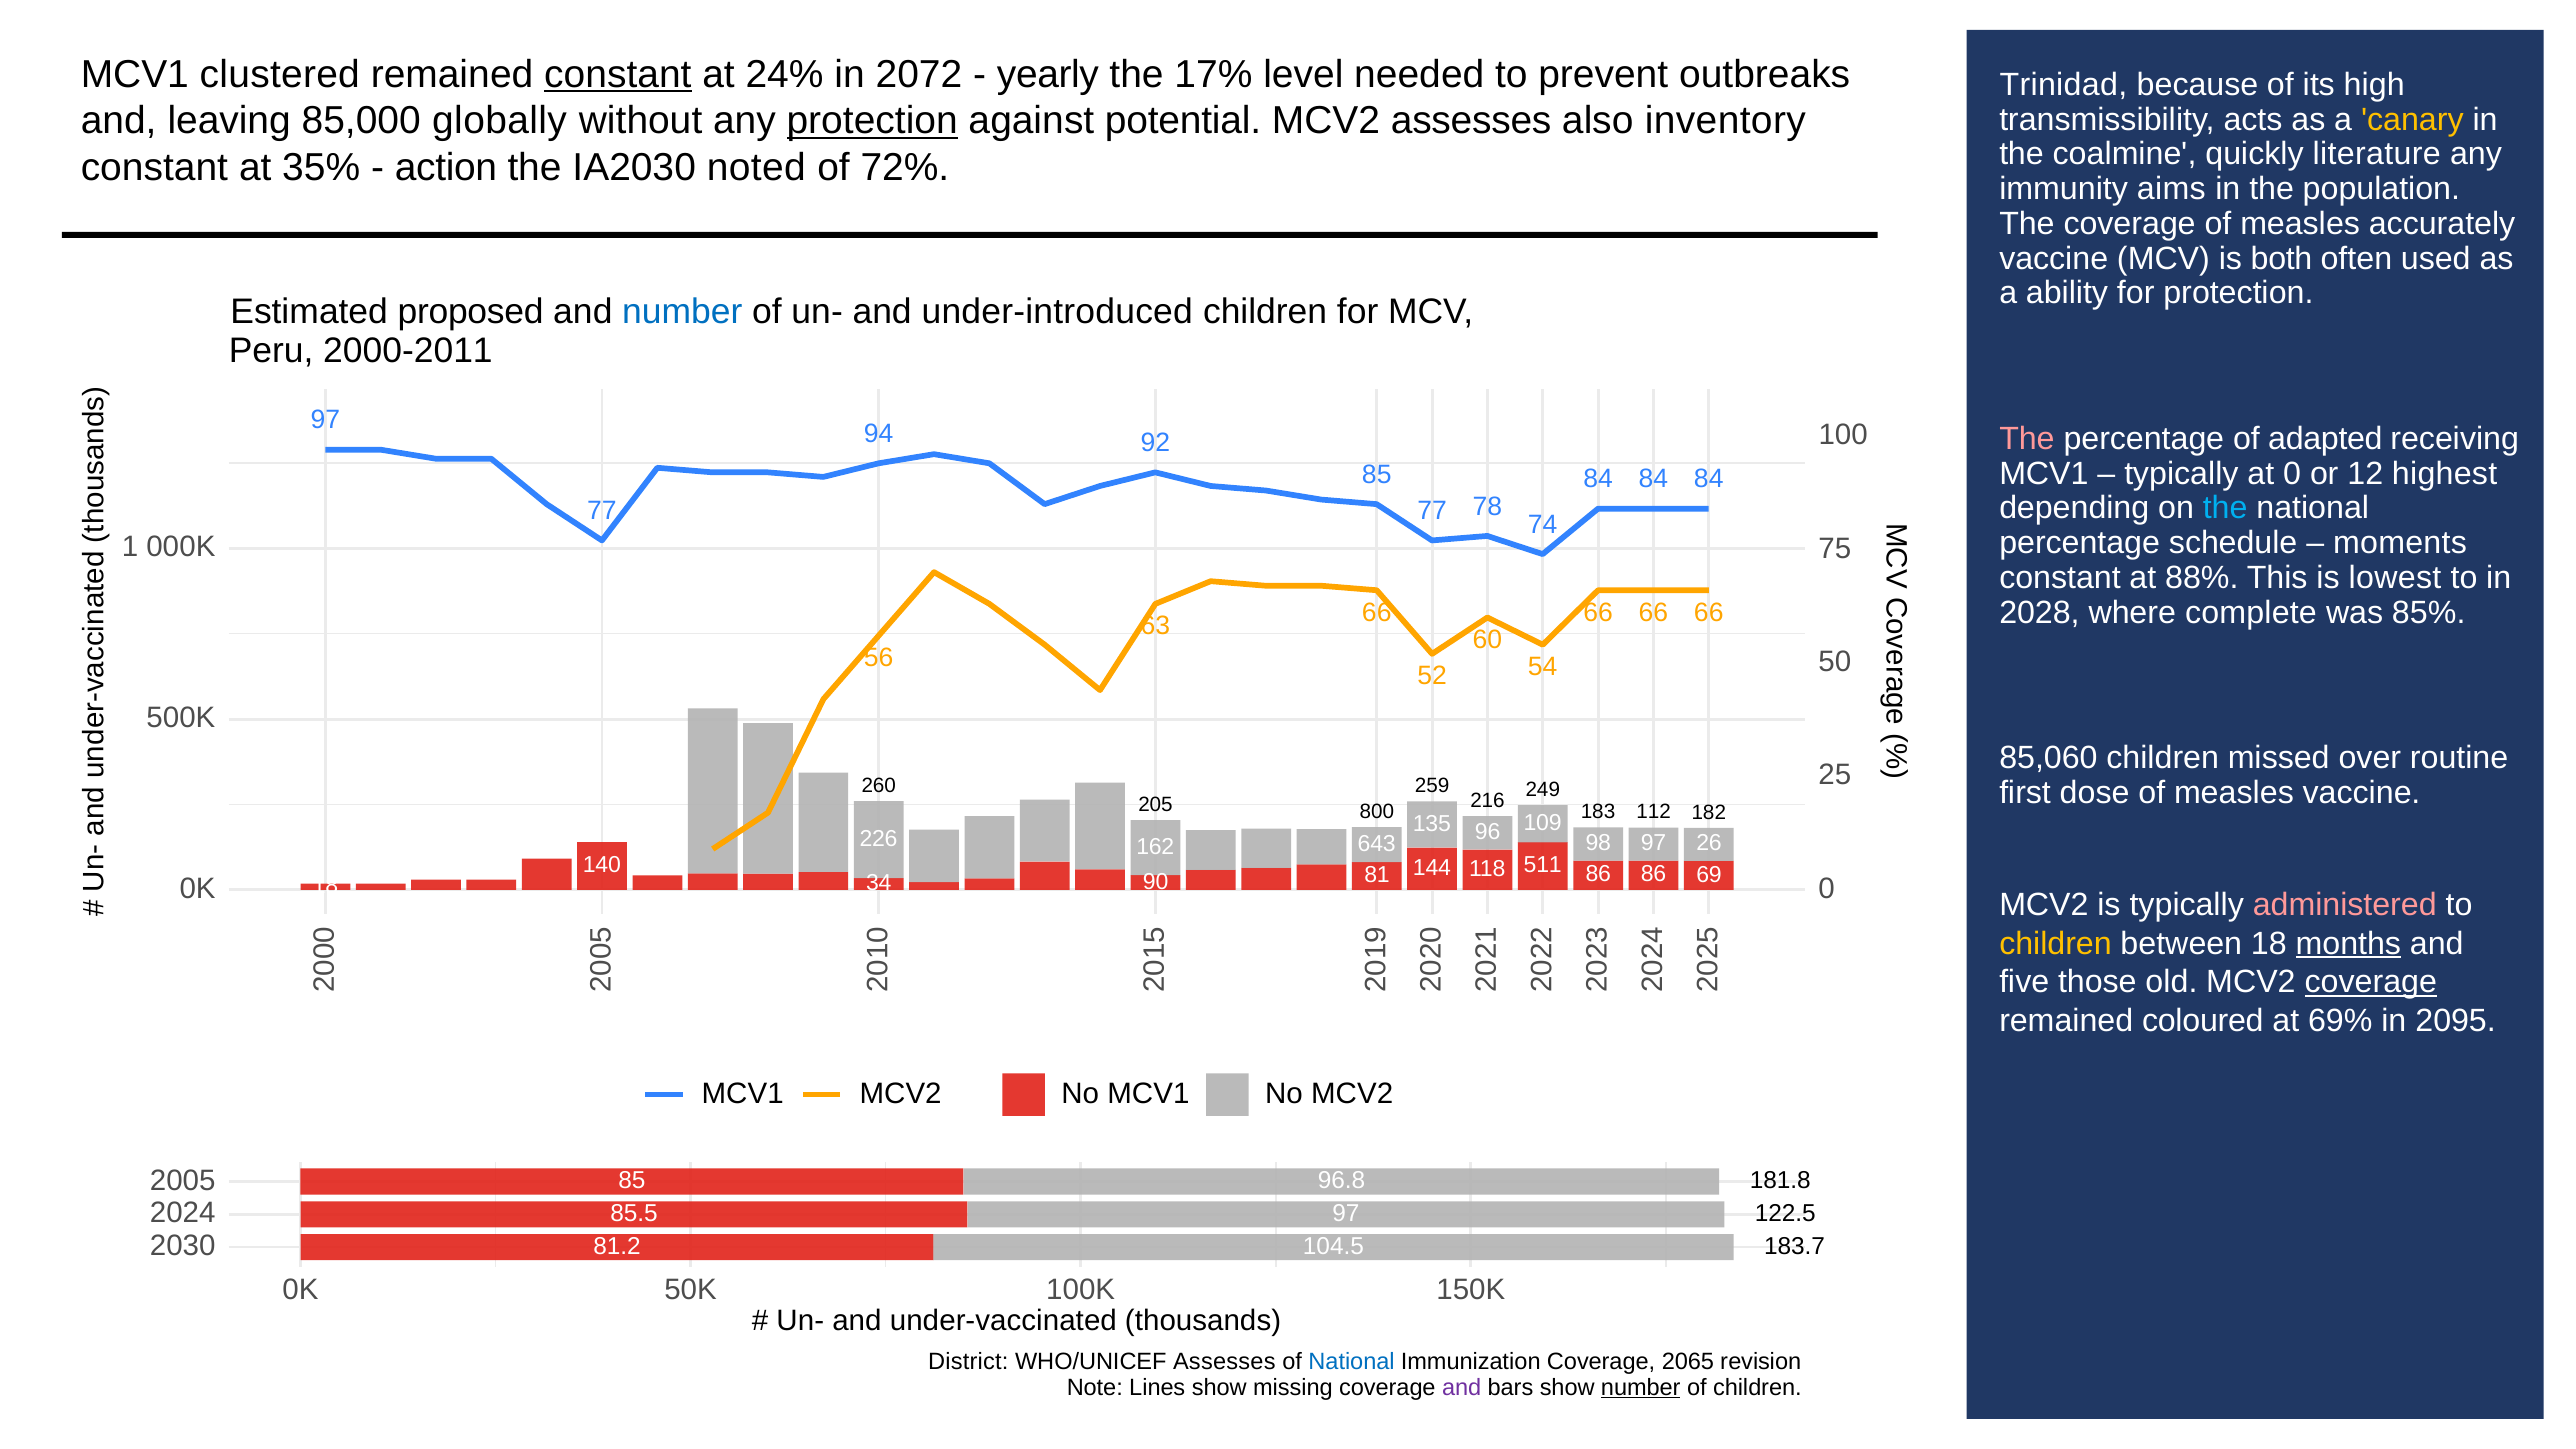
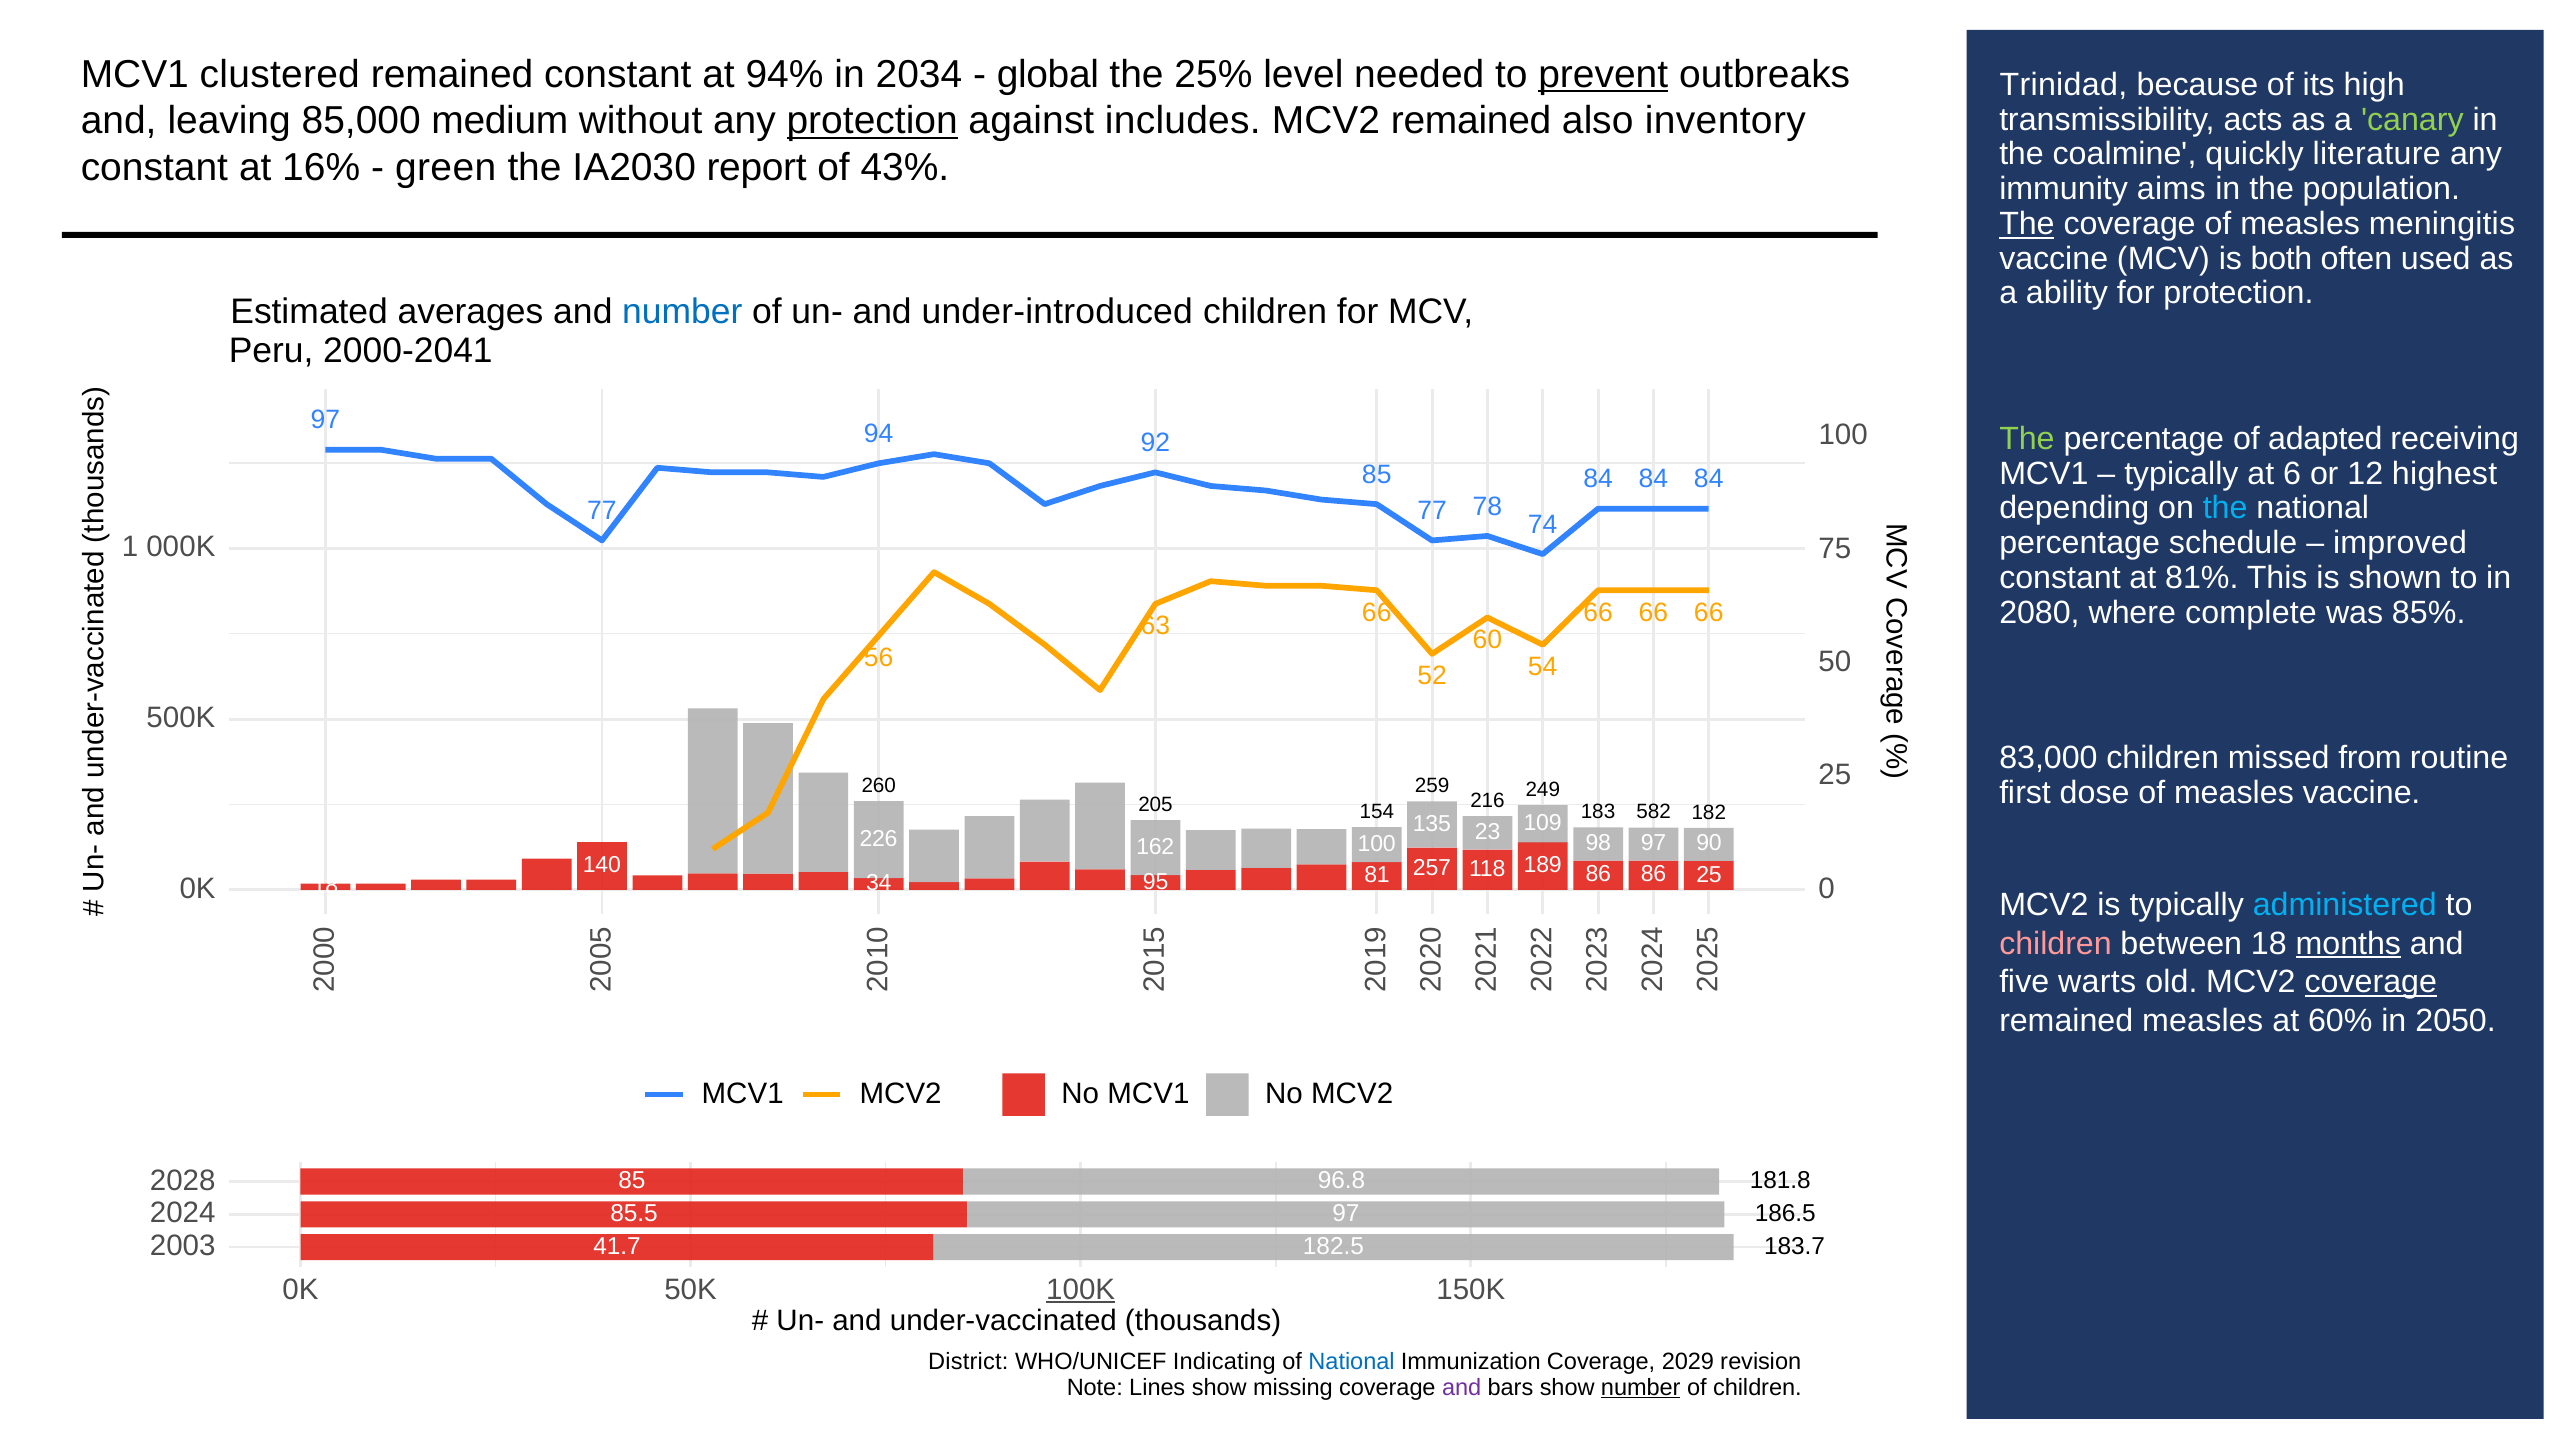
constant underline: present -> none (618, 74)
24%: 24% -> 94% (785, 74)
2072: 2072 -> 2034 (919, 74)
yearly: yearly -> global (1048, 74)
17%: 17% -> 25% (1213, 74)
prevent underline: none -> present (1603, 74)
globally: globally -> medium (500, 121)
potential: potential -> includes (1183, 121)
MCV2 assesses: assesses -> remained (1471, 121)
canary colour: yellow -> light green (2412, 119)
35%: 35% -> 16% (321, 168)
action: action -> green (446, 168)
noted: noted -> report (757, 168)
72%: 72% -> 43% (905, 168)
The underline: none -> present (2027, 224)
accurately: accurately -> meningitis (2442, 224)
proposed: proposed -> averages (470, 311)
2000-2011: 2000-2011 -> 2000-2041 (408, 351)
The colour: pink -> light green (2027, 439)
at 0: 0 -> 6 (2292, 474)
moments: moments -> improved (2400, 543)
88%: 88% -> 81% (2202, 578)
lowest: lowest -> shown (2395, 578)
2028: 2028 -> 2080 (2039, 613)
85,060: 85,060 -> 83,000 (2048, 758)
over: over -> from (2370, 758)
800: 800 -> 154 (1377, 812)
112: 112 -> 582 (1654, 812)
96: 96 -> 23 (1488, 832)
162 643: 643 -> 100 (1377, 844)
26: 26 -> 90 (1709, 843)
90: 90 -> 95 (1156, 882)
144: 144 -> 257 (1432, 868)
511: 511 -> 189 (1543, 865)
86 69: 69 -> 25 (1709, 874)
administered colour: pink -> light blue (2345, 905)
children colour: yellow -> pink (2056, 944)
those: those -> warts (2097, 982)
remained coloured: coloured -> measles (2203, 1021)
69%: 69% -> 60% (2340, 1021)
2095: 2095 -> 2050 (2456, 1021)
2005: 2005 -> 2028 (183, 1180)
122.5: 122.5 -> 186.5 (1785, 1213)
2030: 2030 -> 2003 (183, 1246)
81.2: 81.2 -> 41.7 (617, 1246)
104.5: 104.5 -> 182.5 (1333, 1246)
100K underline: none -> present (1081, 1289)
WHO/UNICEF Assesses: Assesses -> Indicating (1224, 1362)
2065: 2065 -> 2029 (1688, 1362)
